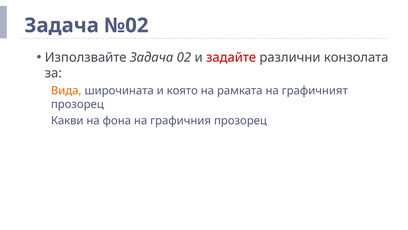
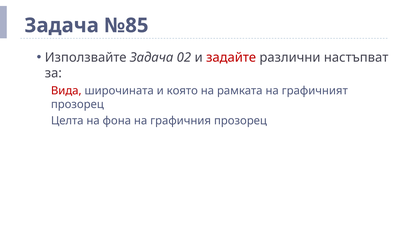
№02: №02 -> №85 (126, 25)
конзолата: конзолата -> настъпват (356, 58)
Вида colour: orange -> red (66, 91)
Какви: Какви -> Целта (67, 121)
